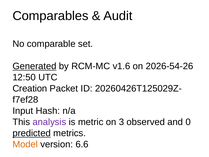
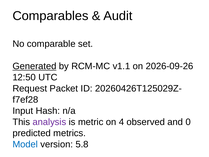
v1.6: v1.6 -> v1.1 (121, 66)
2026-54-26: 2026-54-26 -> 2026-09-26 (169, 66)
Creation: Creation -> Request (30, 88)
3: 3 -> 4 (121, 122)
predicted underline: present -> none (32, 133)
Model colour: orange -> blue (25, 144)
6.6: 6.6 -> 5.8 (82, 144)
